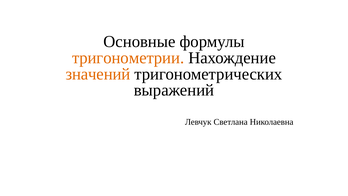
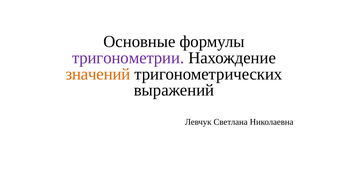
тригонометрии colour: orange -> purple (128, 58)
